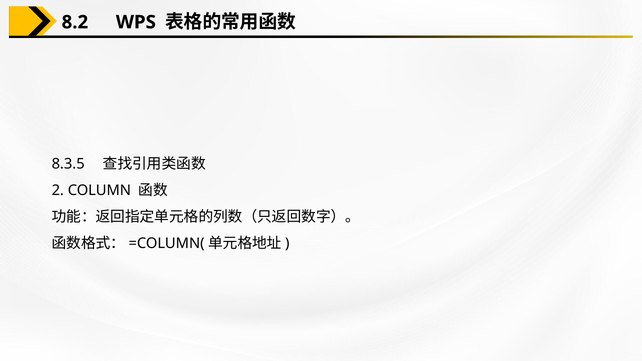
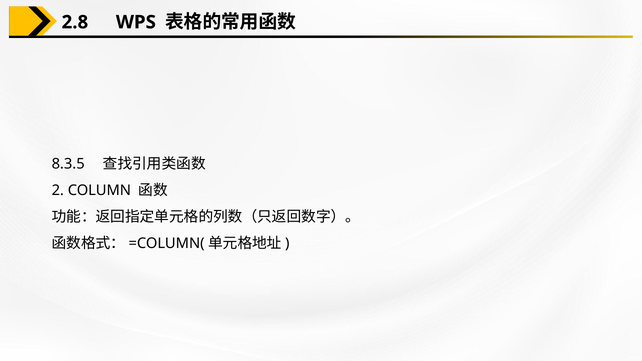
8.2: 8.2 -> 2.8 (75, 22)
